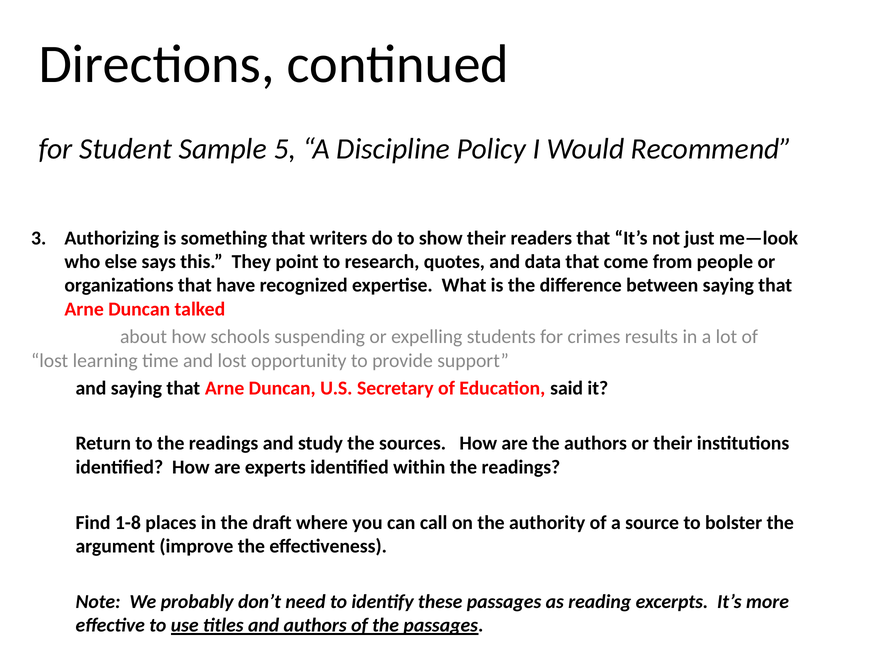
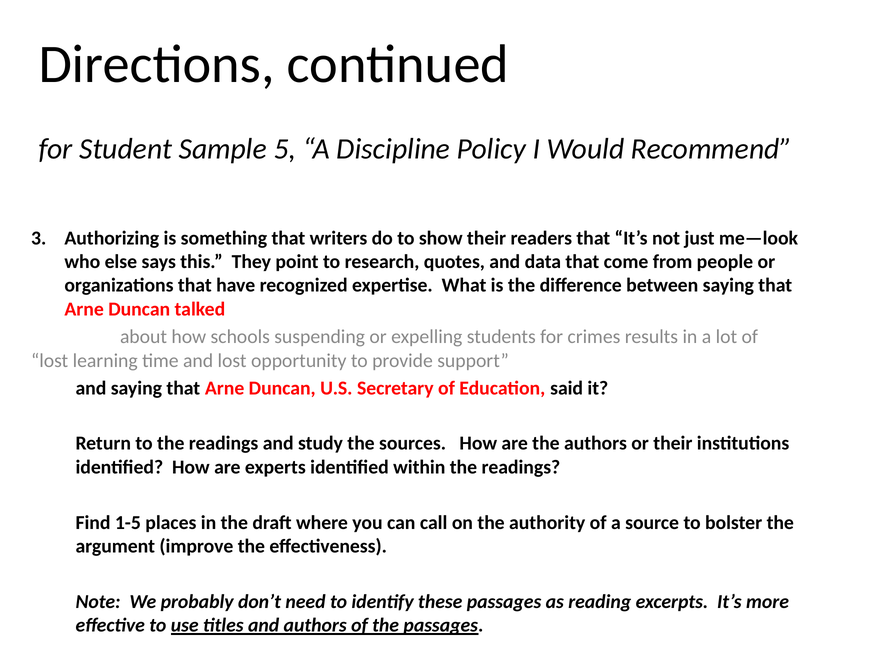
1-8: 1-8 -> 1-5 (128, 522)
